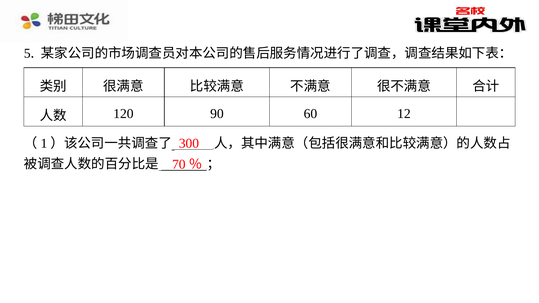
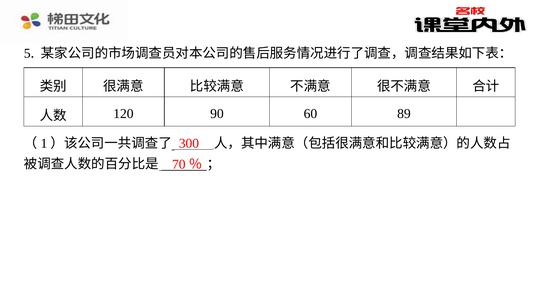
12: 12 -> 89 (404, 114)
